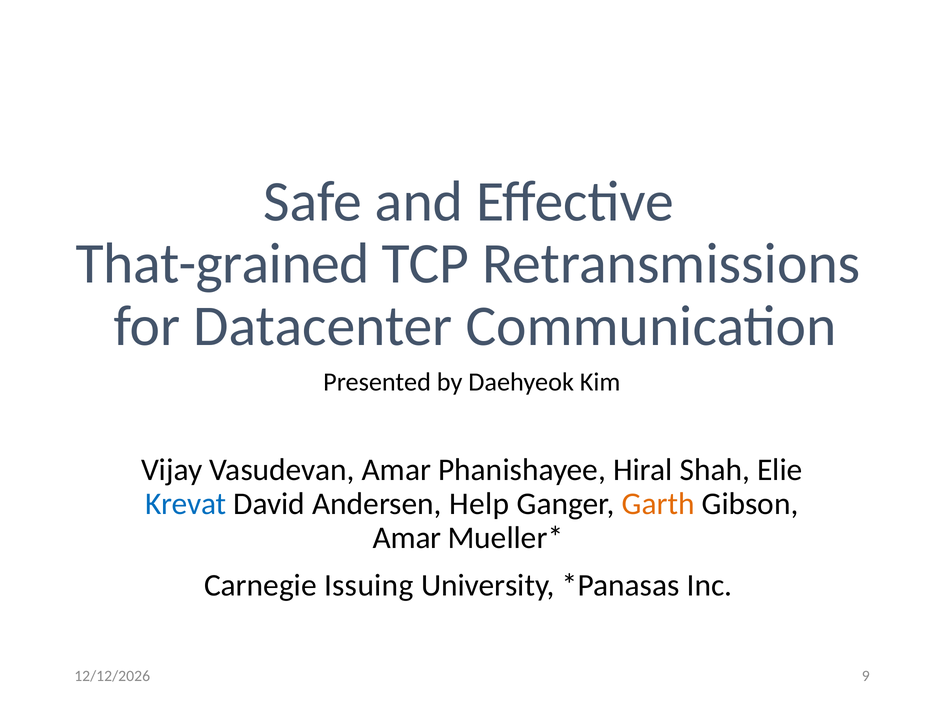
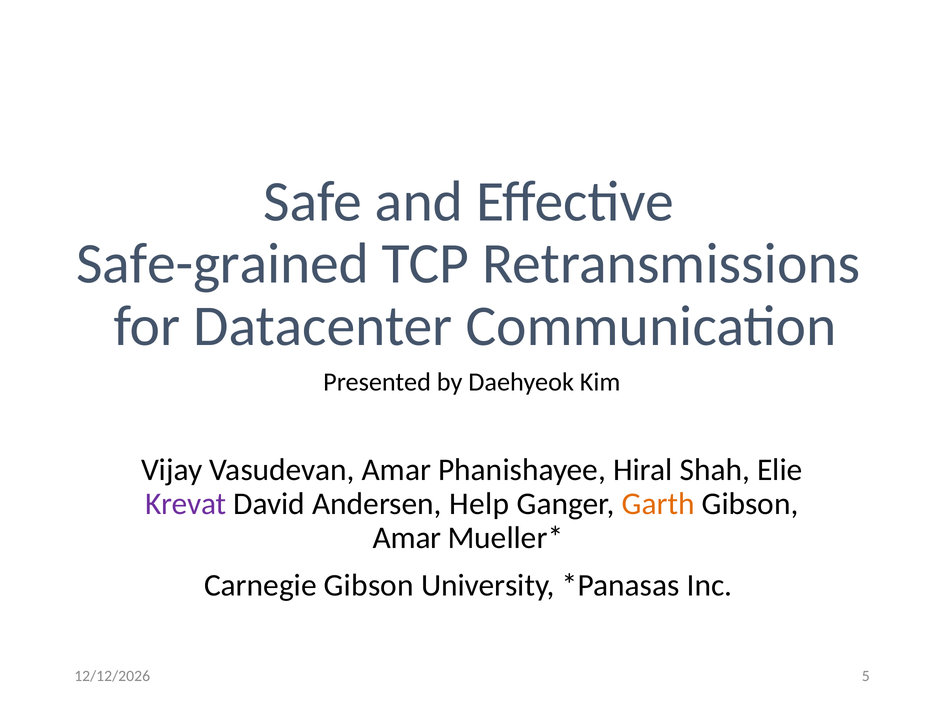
That-grained: That-grained -> Safe-grained (223, 264)
Krevat colour: blue -> purple (186, 504)
Carnegie Issuing: Issuing -> Gibson (369, 585)
9: 9 -> 5 (866, 676)
